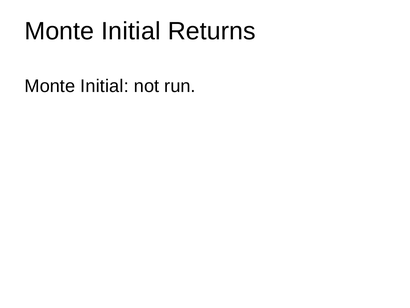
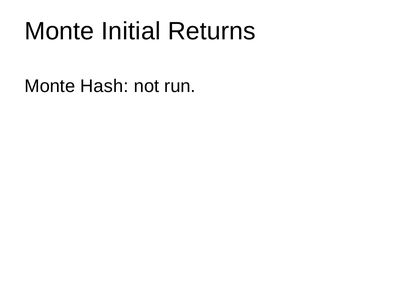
Initial: Initial -> Hash (104, 86)
